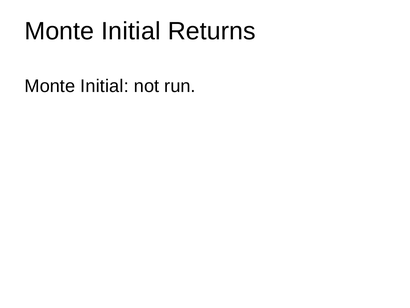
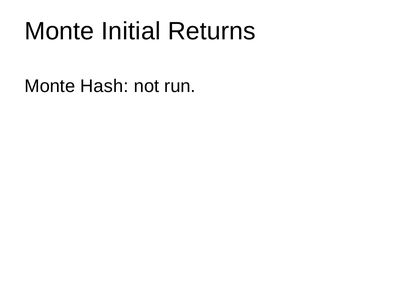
Initial: Initial -> Hash (104, 86)
